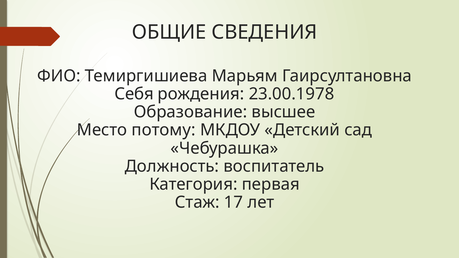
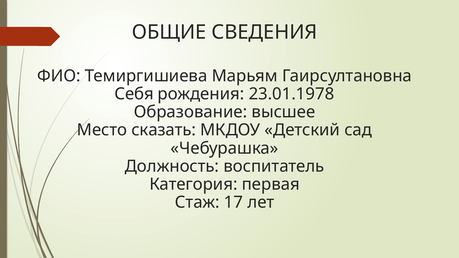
23.00.1978: 23.00.1978 -> 23.01.1978 (291, 94)
потому: потому -> сказать (164, 130)
